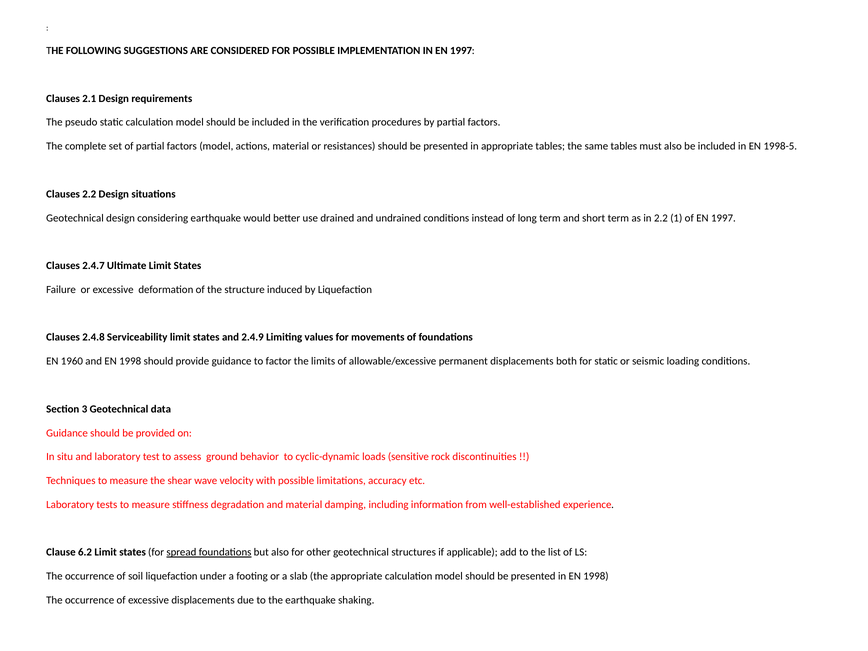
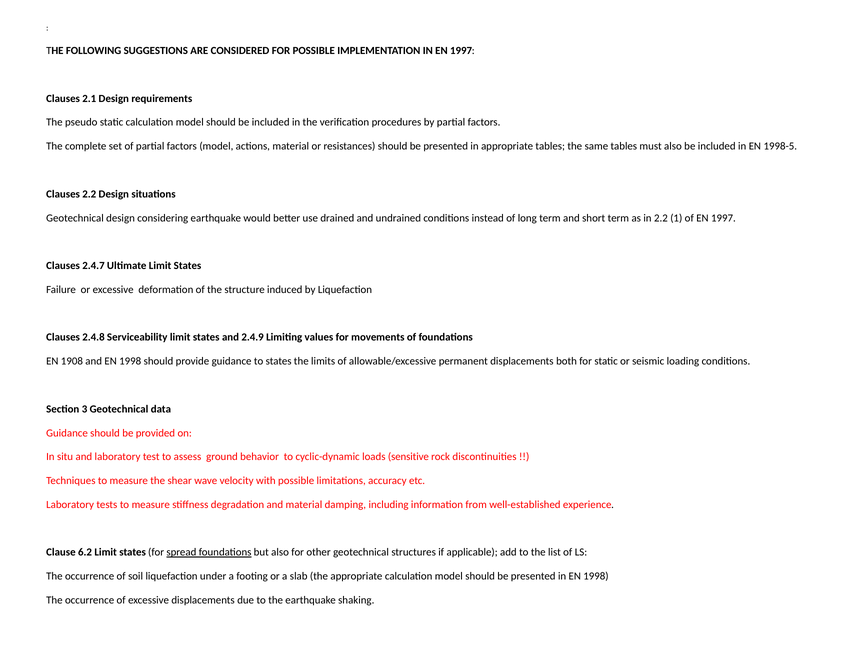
1960: 1960 -> 1908 (72, 361)
to factor: factor -> states (279, 361)
